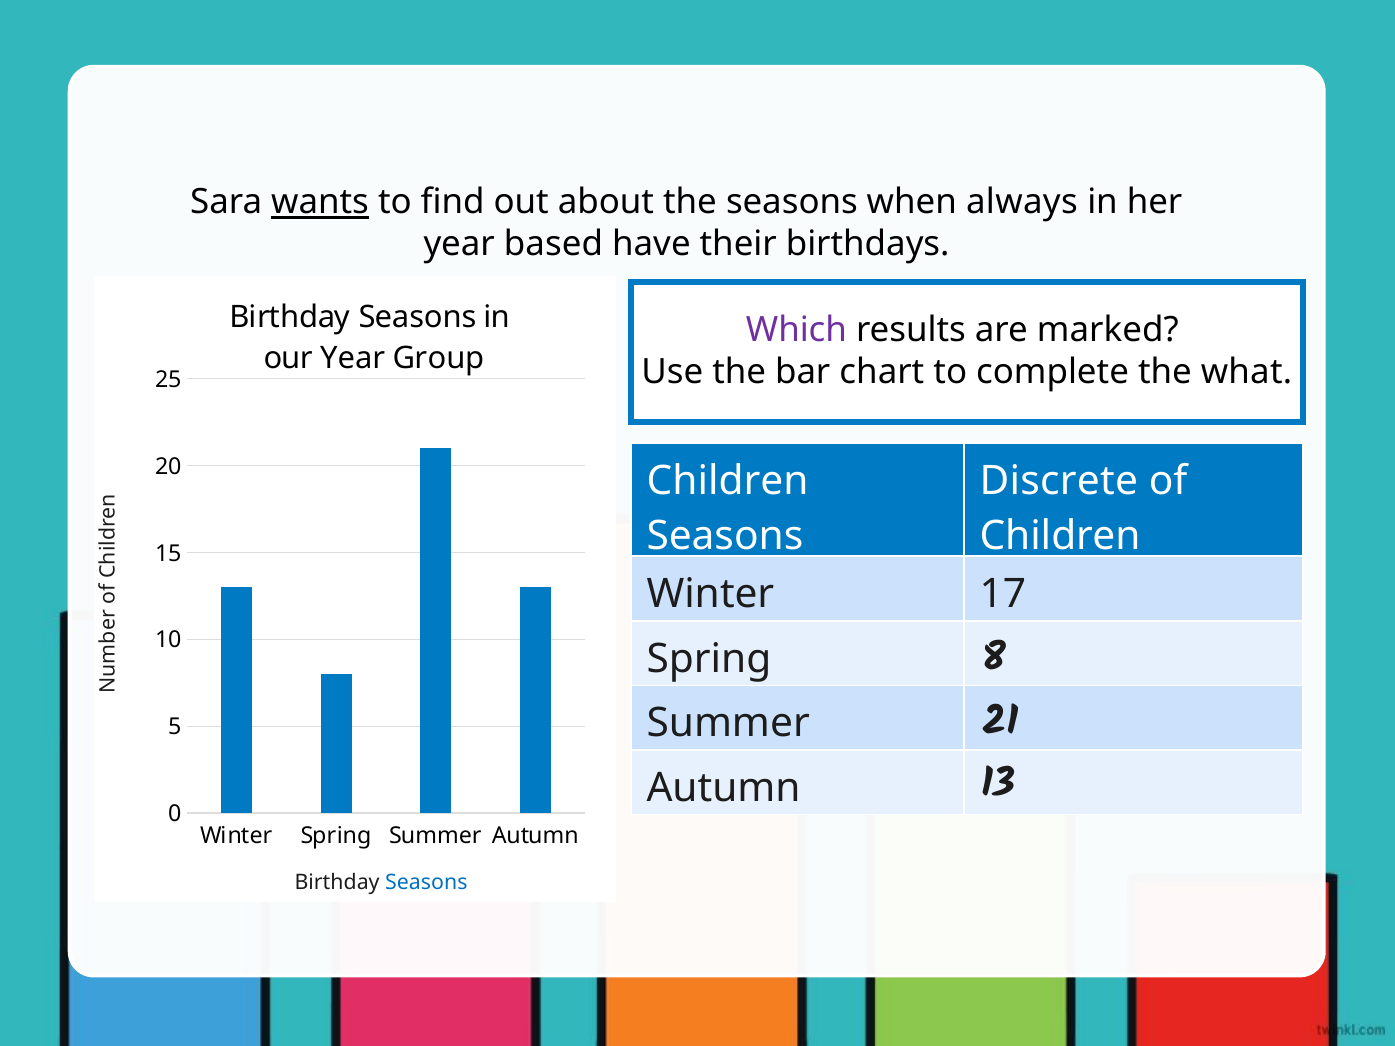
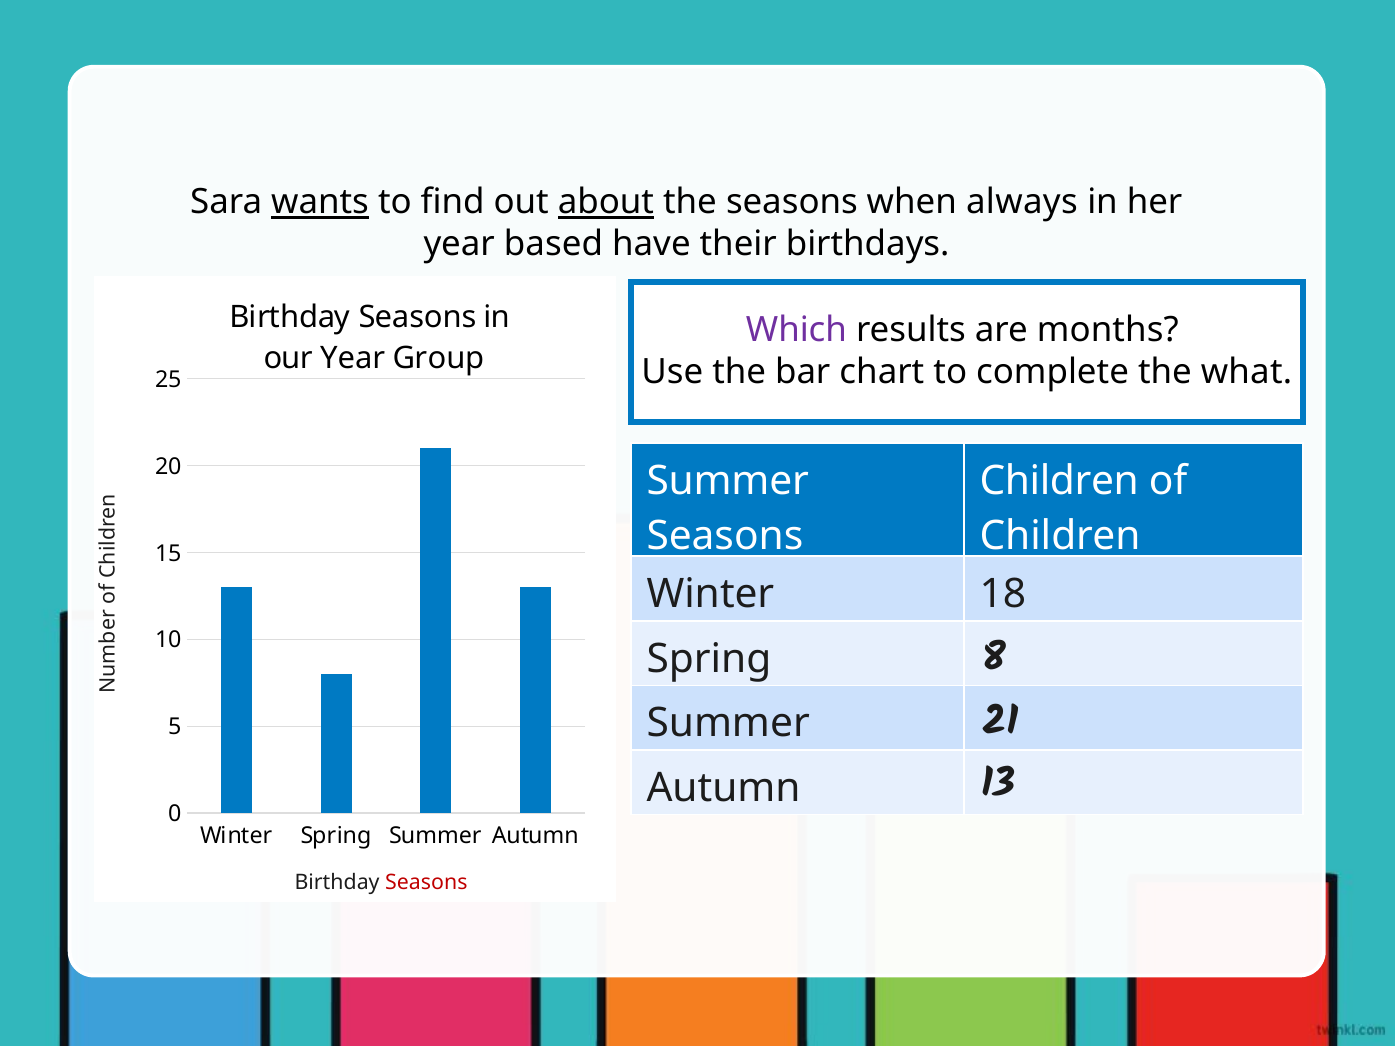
about underline: none -> present (606, 203)
marked: marked -> months (1108, 330)
Children: Children -> Summer (728, 481)
Discrete: Discrete -> Children (1059, 481)
17: 17 -> 18 (1003, 594)
Seasons colour: blue -> red (426, 883)
